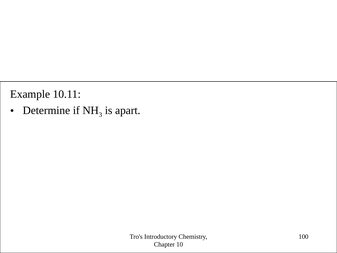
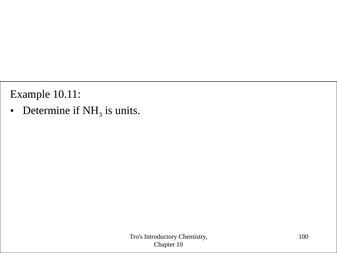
apart: apart -> units (128, 110)
